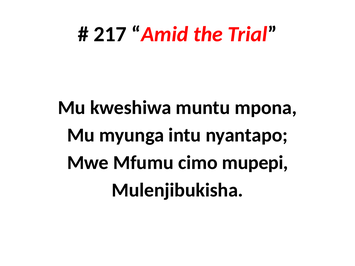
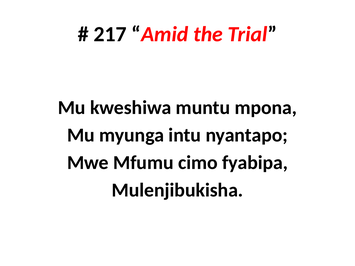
mupepi: mupepi -> fyabipa (255, 163)
